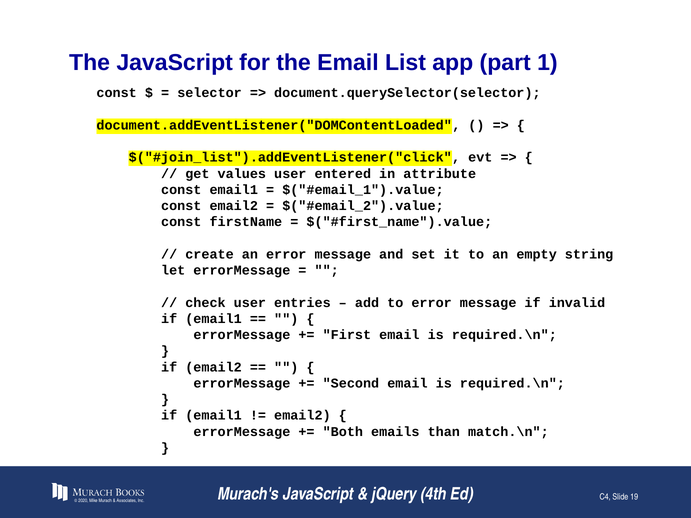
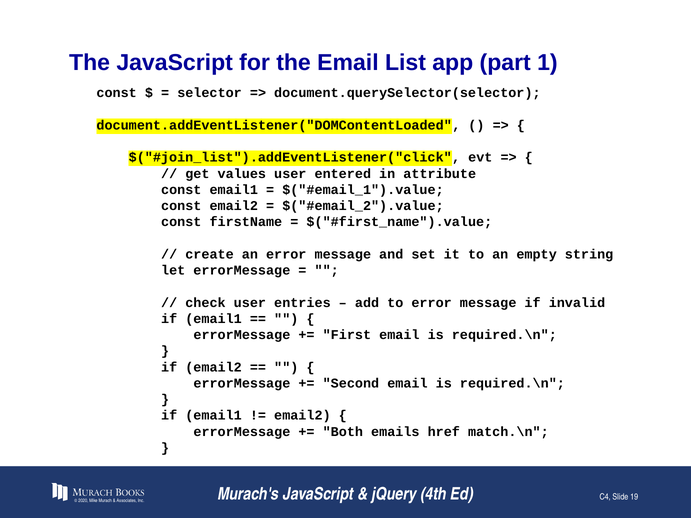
than: than -> href (444, 432)
